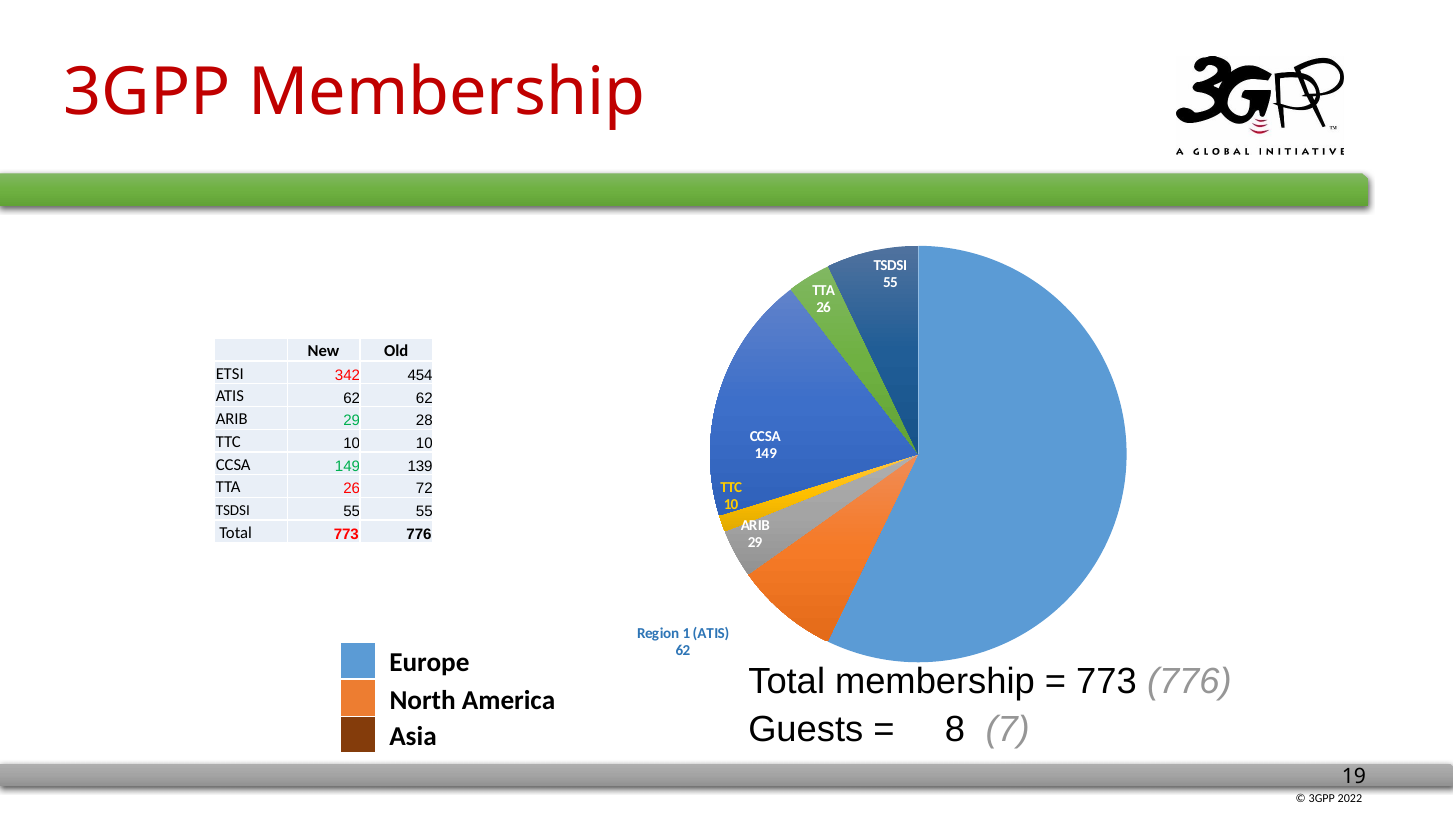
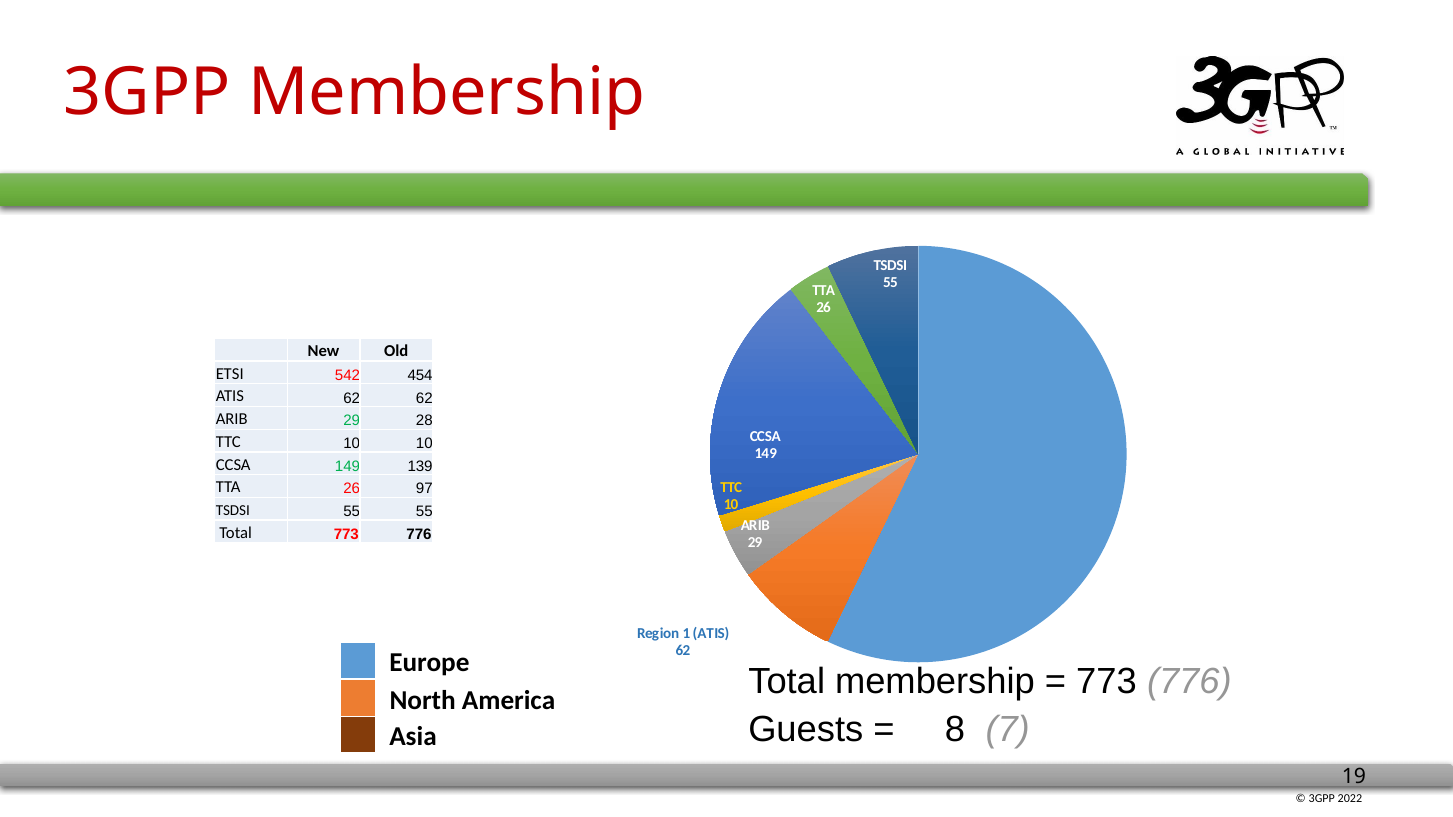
342: 342 -> 542 (347, 376)
72: 72 -> 97 (424, 489)
